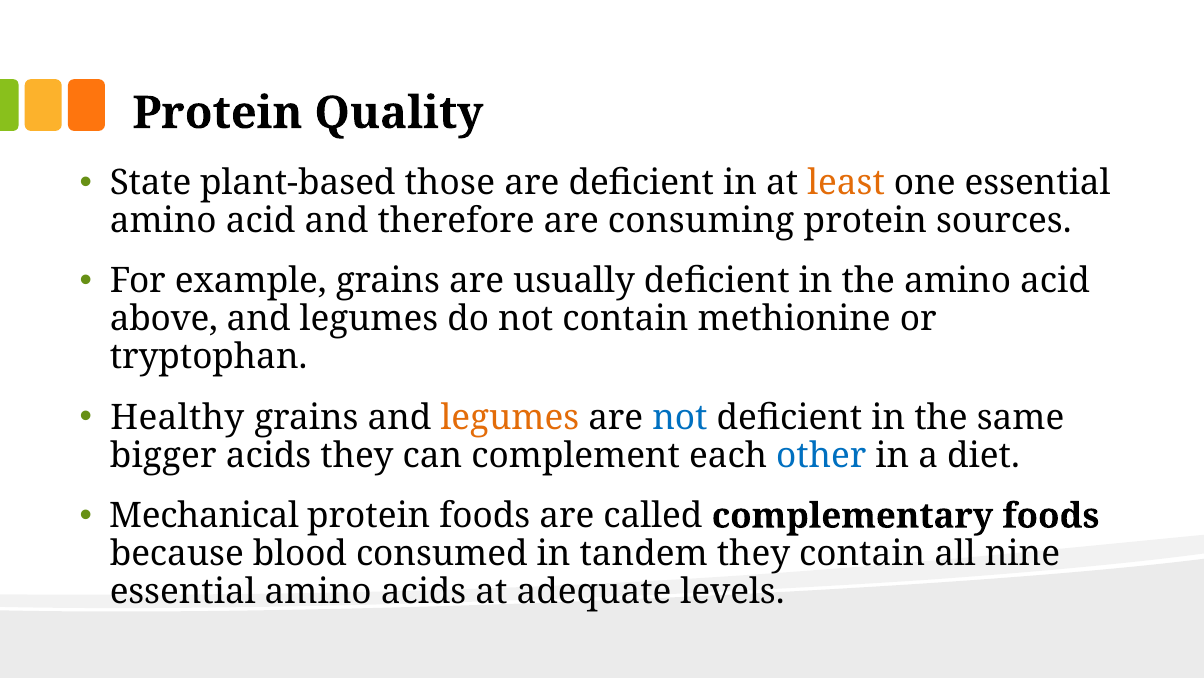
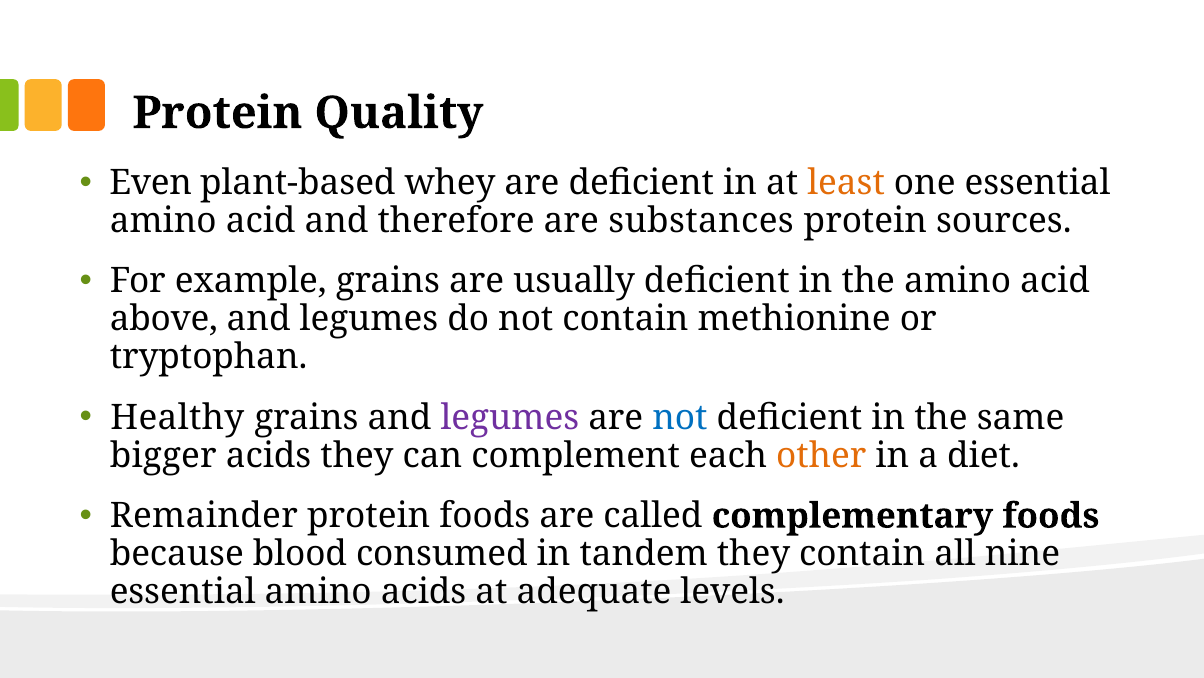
State: State -> Even (151, 183)
those: those -> whey (450, 183)
consuming: consuming -> substances (701, 221)
legumes colour: orange -> purple (510, 417)
other colour: blue -> orange (821, 455)
Mechanical: Mechanical -> Remainder (204, 516)
